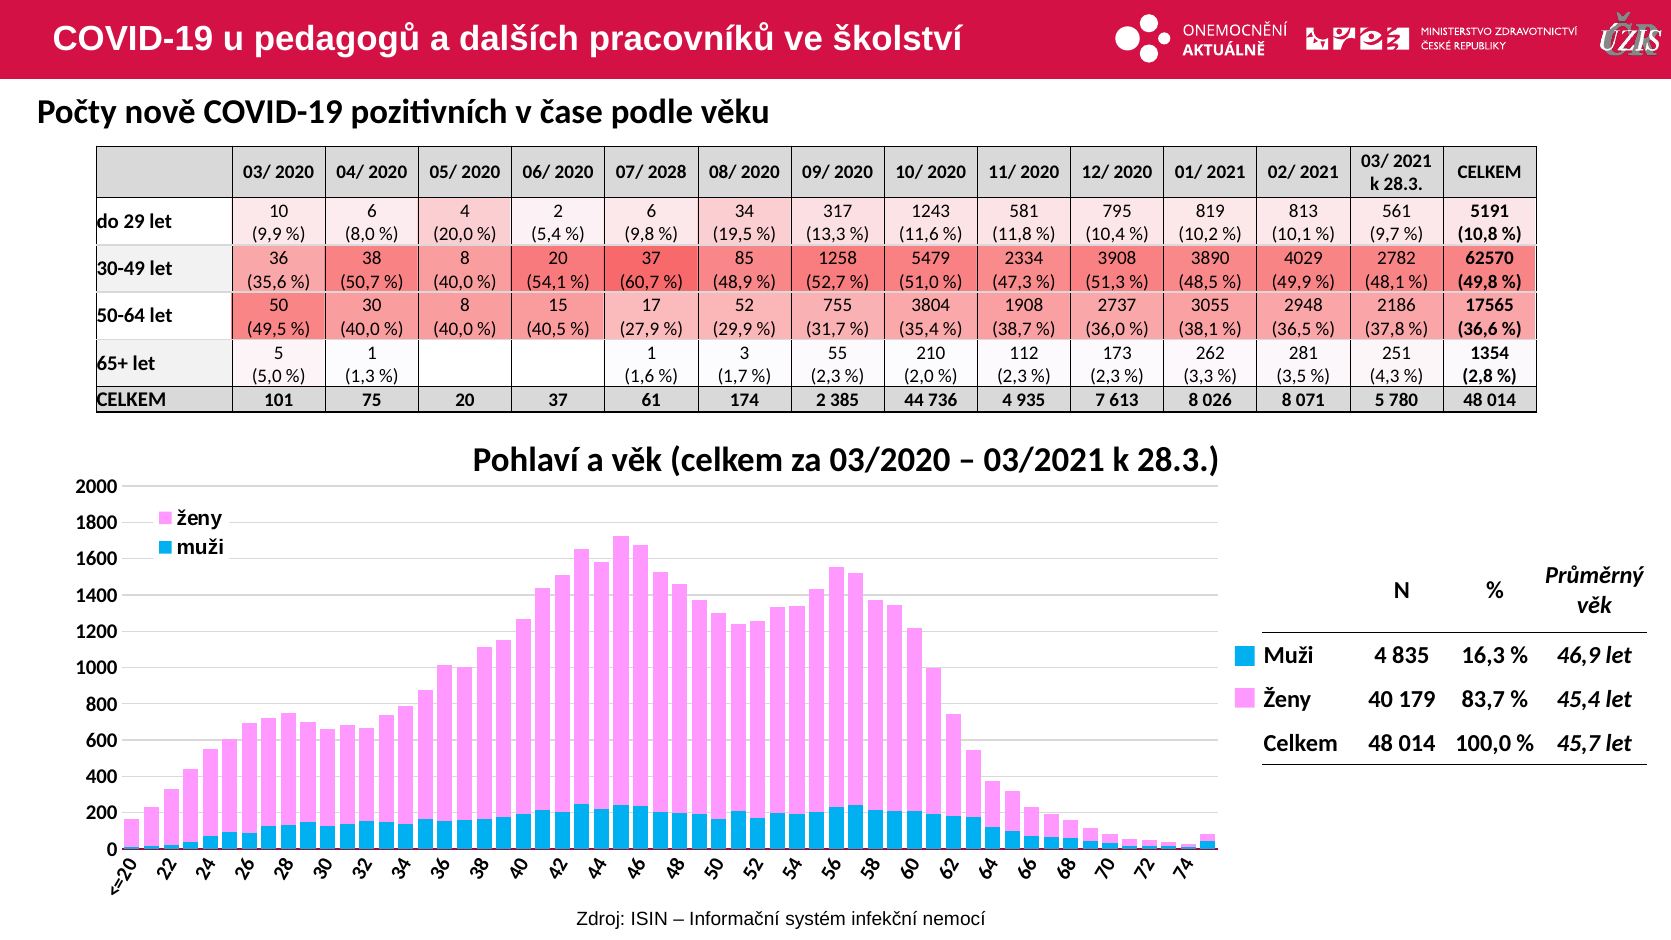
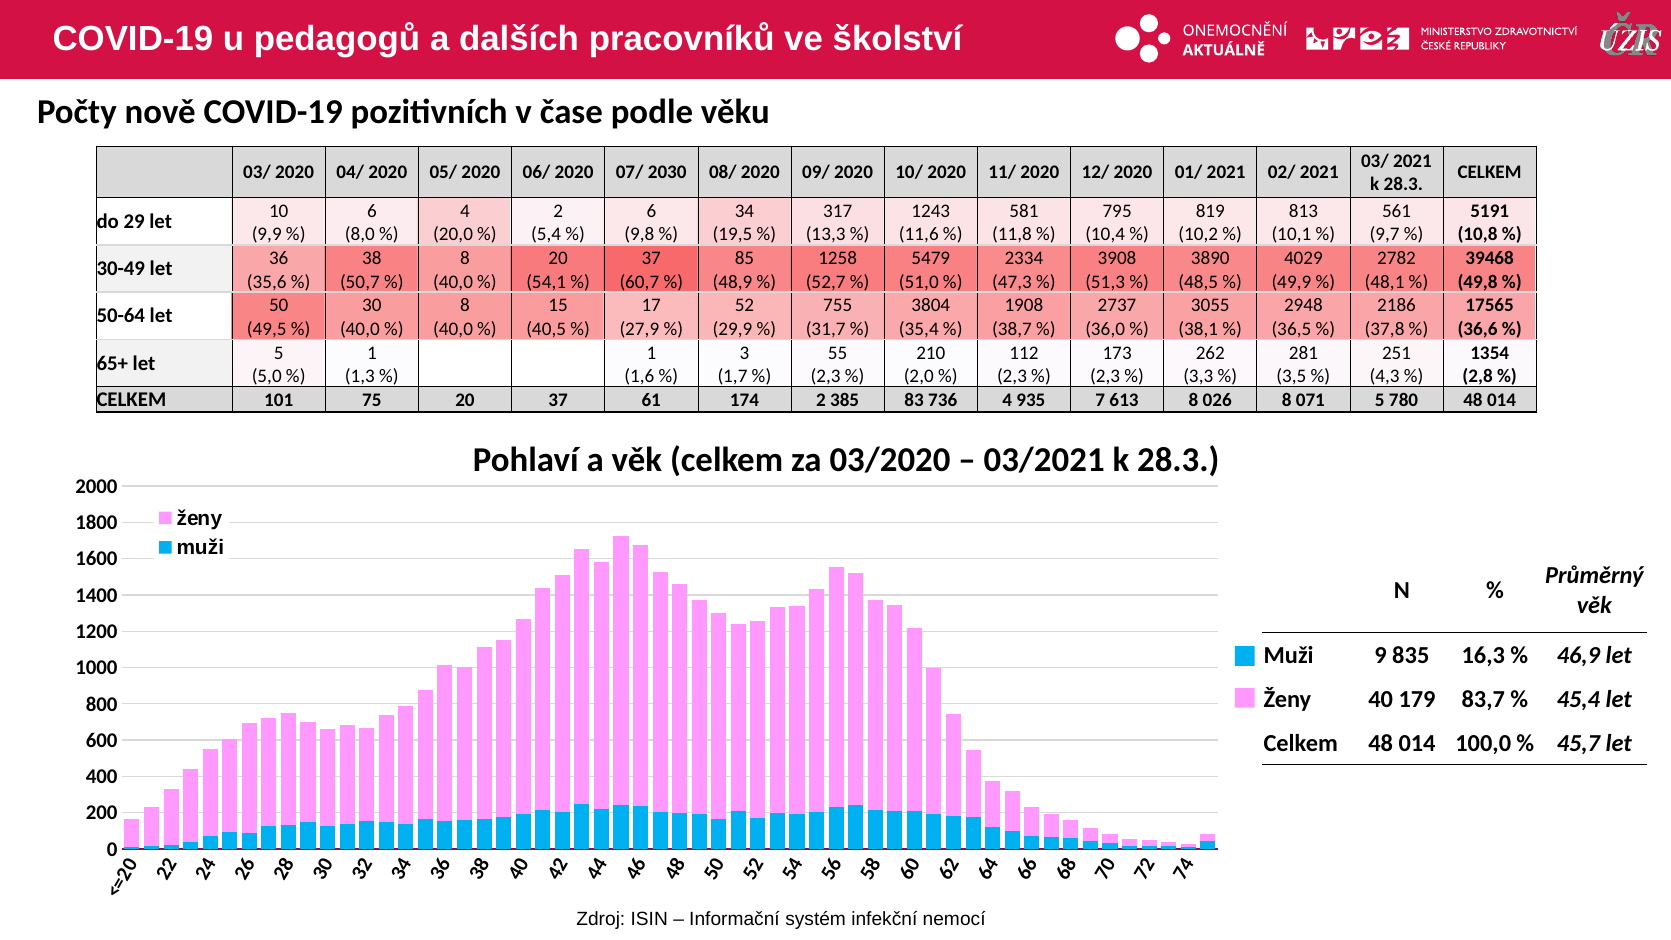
2028: 2028 -> 2030 (667, 173)
62570: 62570 -> 39468 (1490, 258)
44: 44 -> 83 (914, 400)
Muži 4: 4 -> 9 (1381, 655)
